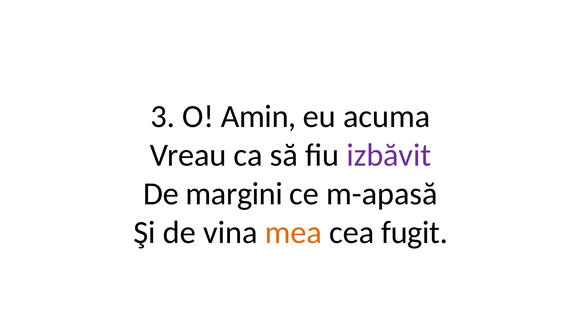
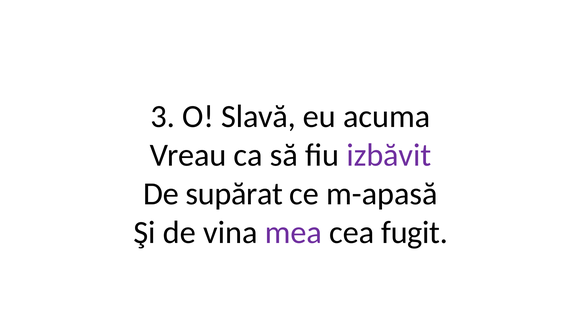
Amin: Amin -> Slavă (259, 116)
margini: margini -> supărat (234, 194)
mea colour: orange -> purple (293, 232)
